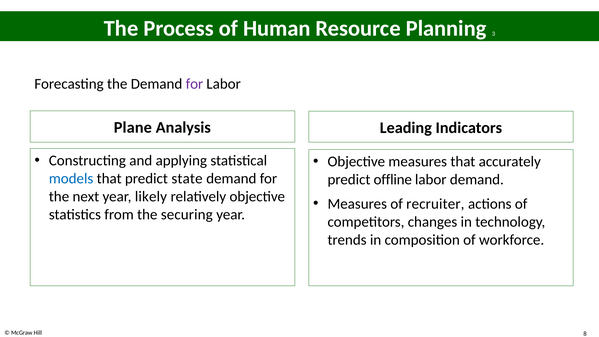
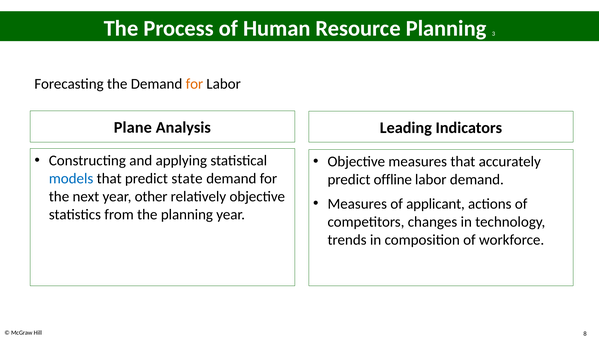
for colour: purple -> orange (194, 84)
likely: likely -> other (151, 197)
recruiter: recruiter -> applicant (435, 204)
the securing: securing -> planning (187, 214)
